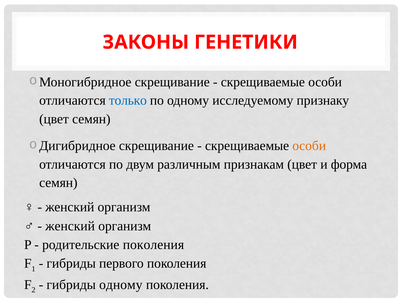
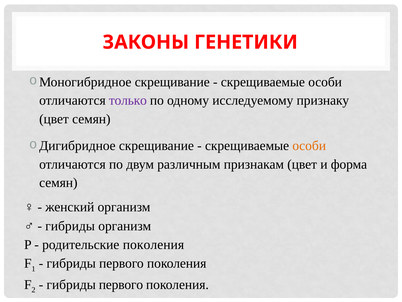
только colour: blue -> purple (128, 100)
женский: женский -> гибриды (70, 226)
одному: одному -> первого (121, 284)
